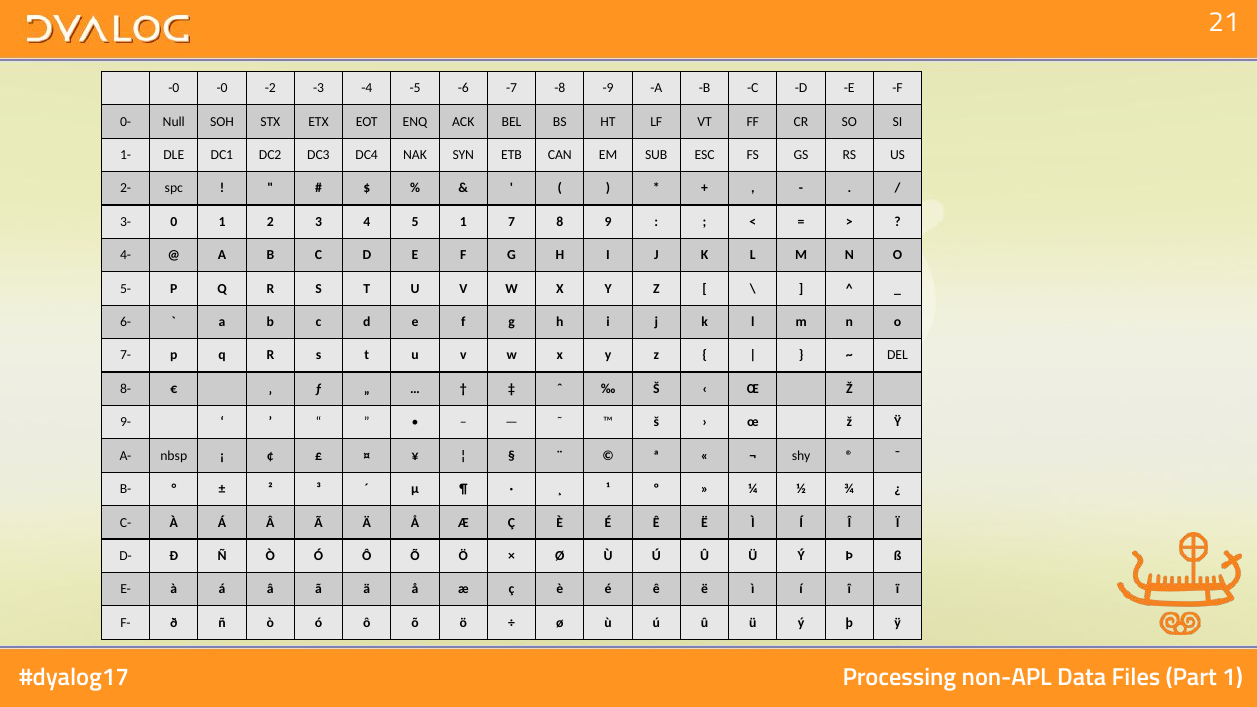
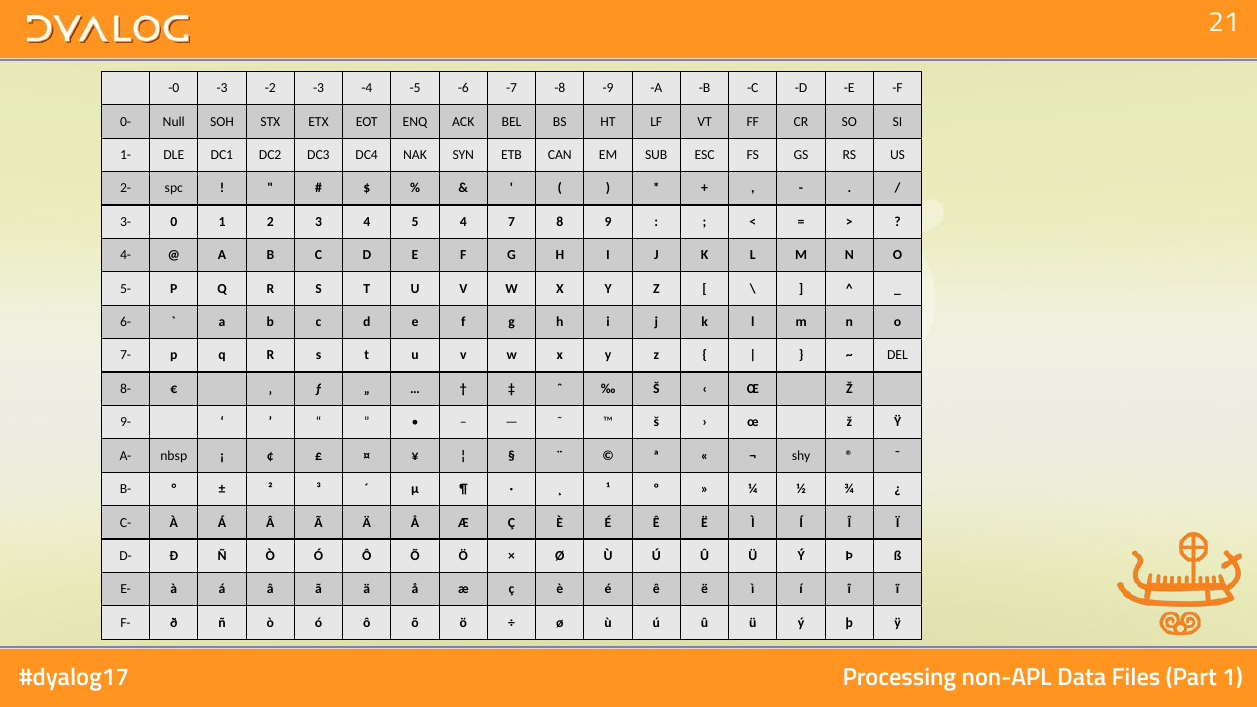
-0 -0: -0 -> -3 (222, 88)
5 1: 1 -> 4 (463, 222)
